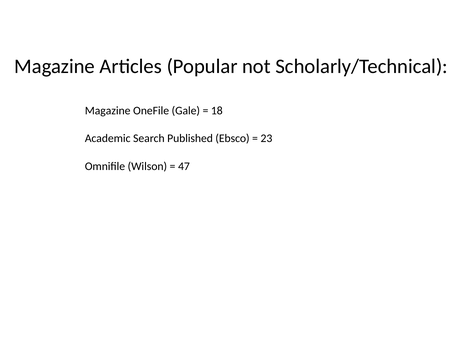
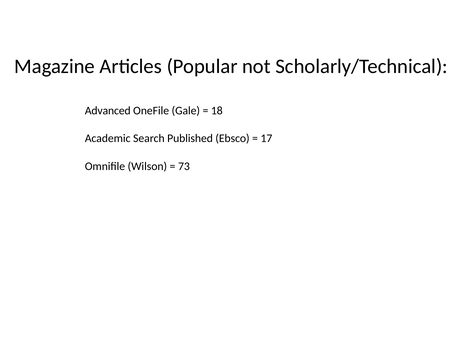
Magazine: Magazine -> Advanced (108, 111)
23: 23 -> 17 (266, 138)
47: 47 -> 73 (184, 166)
